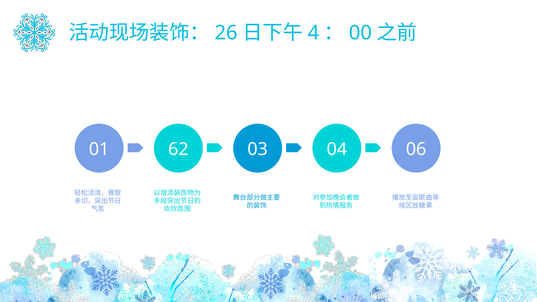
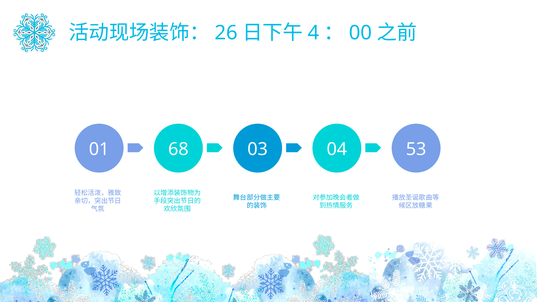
62: 62 -> 68 (178, 149)
06: 06 -> 53 (416, 149)
